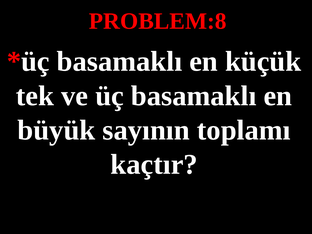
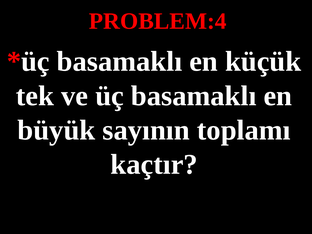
PROBLEM:8: PROBLEM:8 -> PROBLEM:4 (158, 21)
